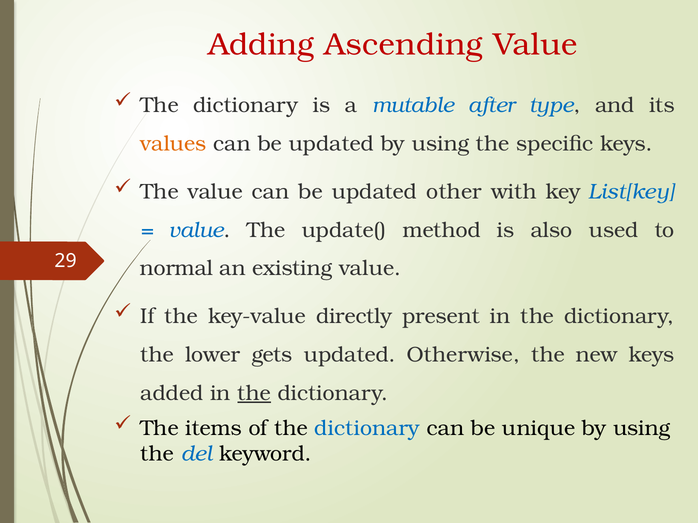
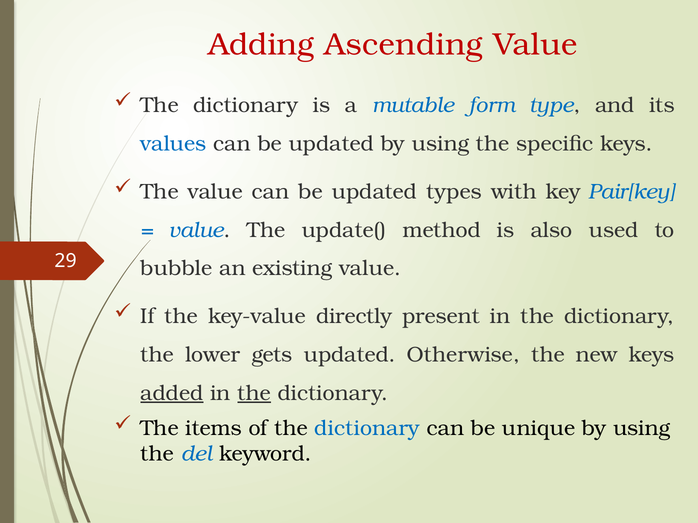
after: after -> form (492, 105)
values colour: orange -> blue (173, 144)
other: other -> types (454, 192)
List[key: List[key -> Pair[key (632, 192)
normal: normal -> bubble (176, 269)
added underline: none -> present (172, 393)
